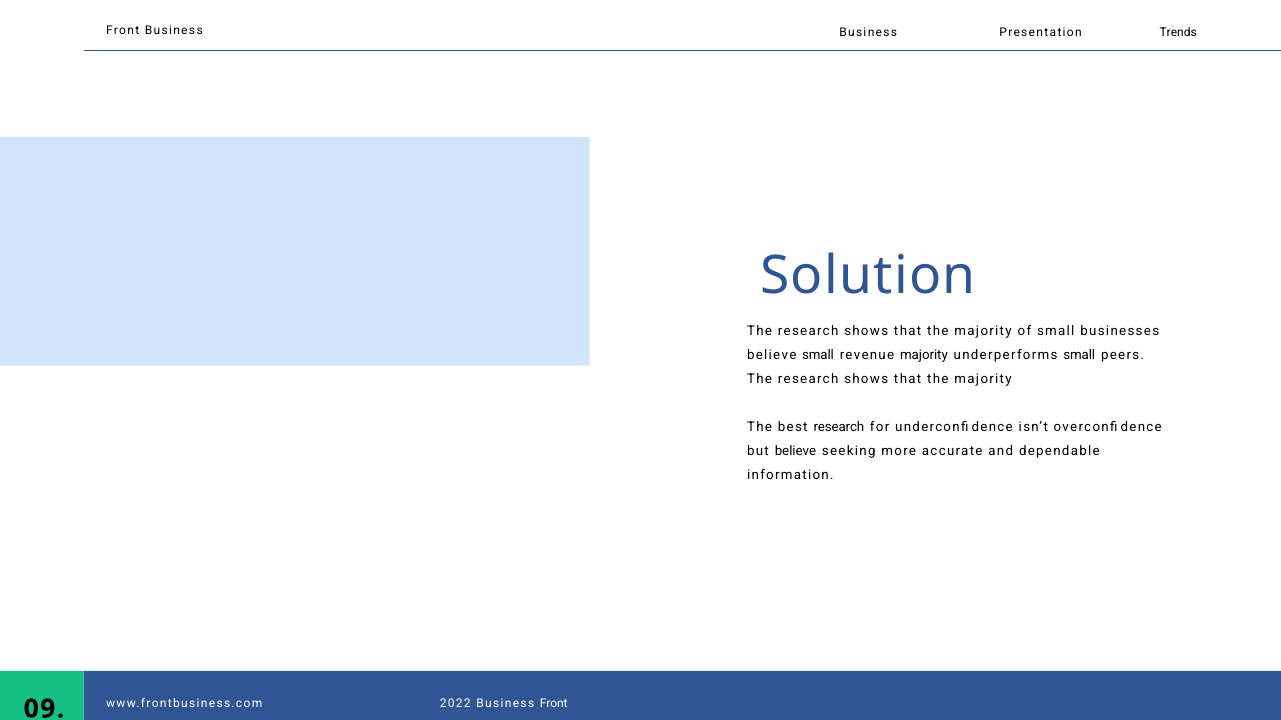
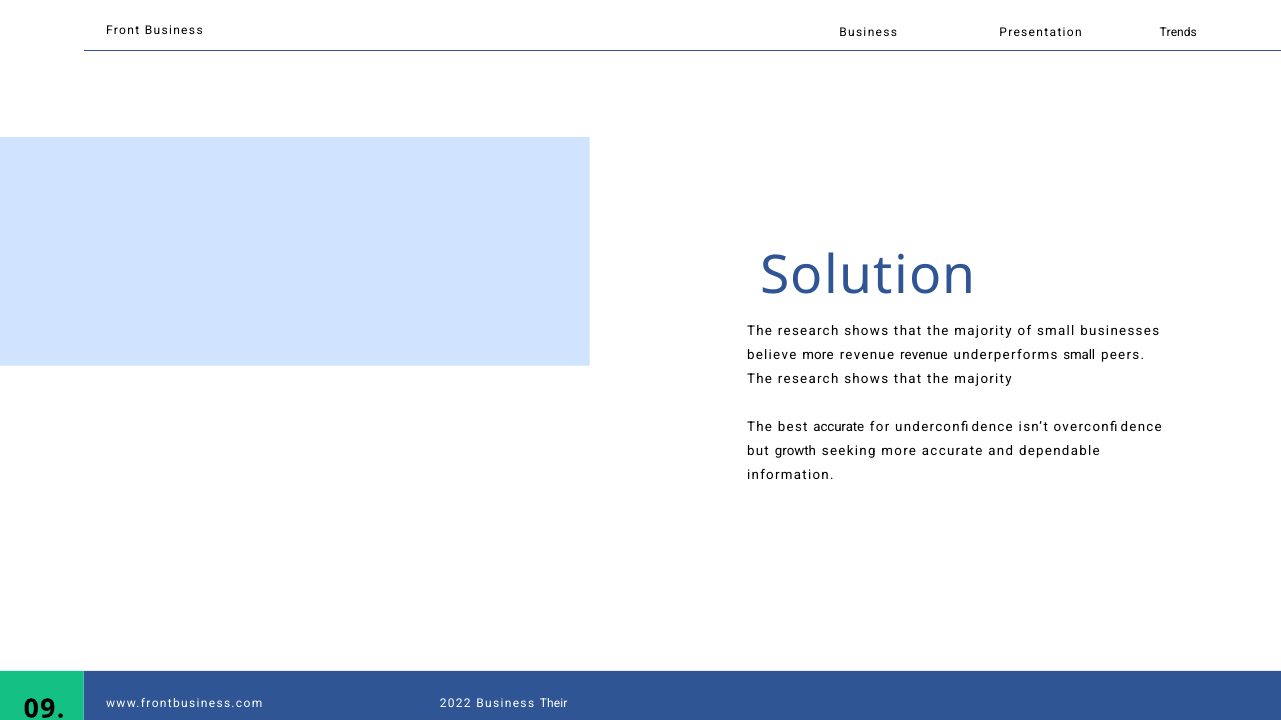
believe small: small -> more (818, 355)
revenue majority: majority -> revenue (924, 355)
best research: research -> accurate (839, 428)
but believe: believe -> growth (795, 452)
Business Front: Front -> Their (554, 704)
